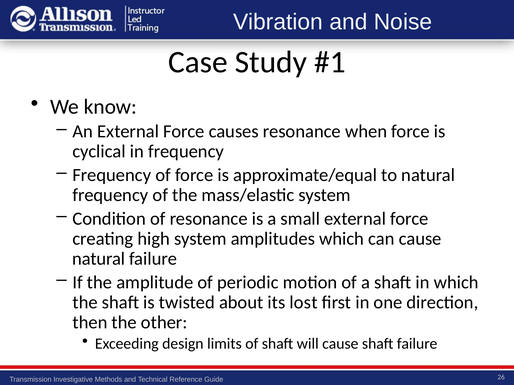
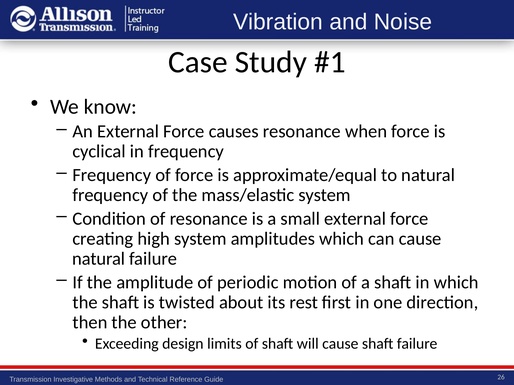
lost: lost -> rest (304, 303)
